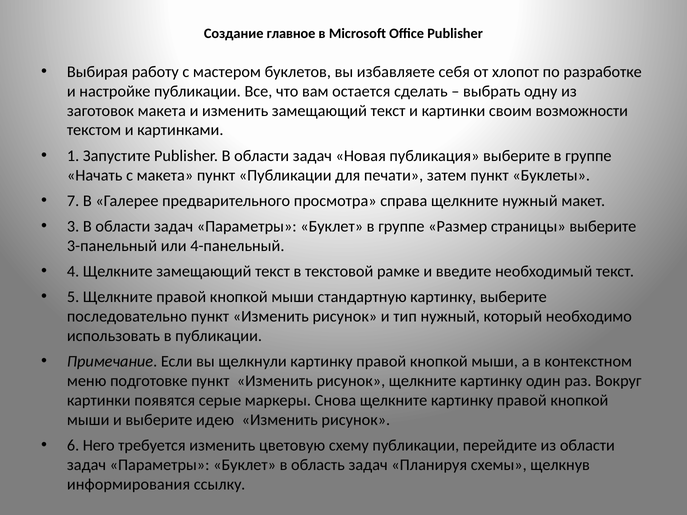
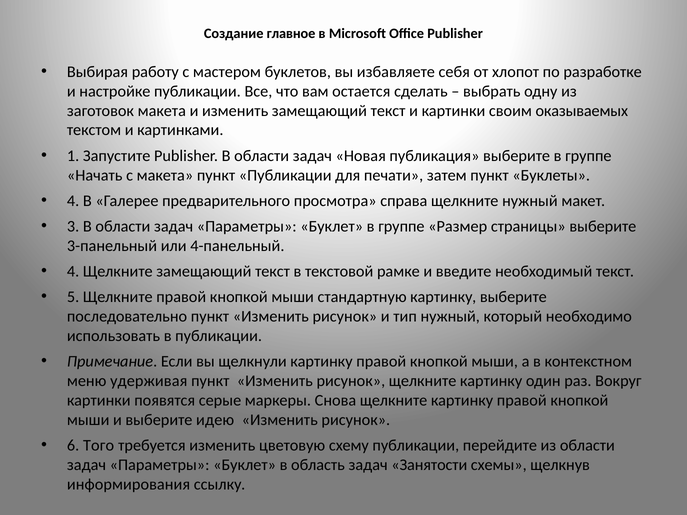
возможности: возможности -> оказываемых (582, 111)
7: 7 -> 4 (73, 201)
подготовке: подготовке -> удерживая (149, 381)
Него: Него -> Того (99, 446)
Планируя: Планируя -> Занятости (429, 465)
